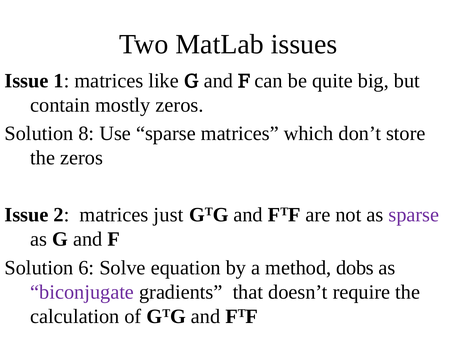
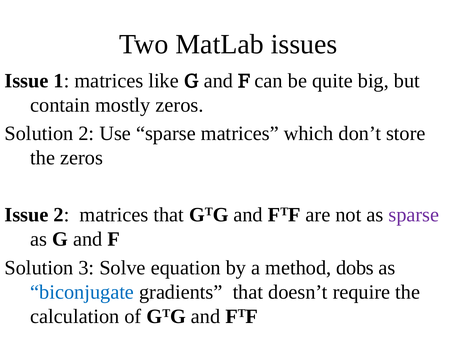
Solution 8: 8 -> 2 (86, 133)
matrices just: just -> that (169, 215)
6: 6 -> 3 (86, 268)
biconjugate colour: purple -> blue (82, 292)
